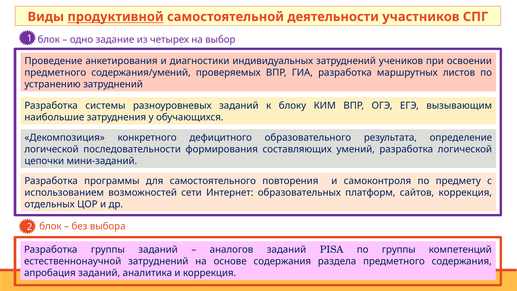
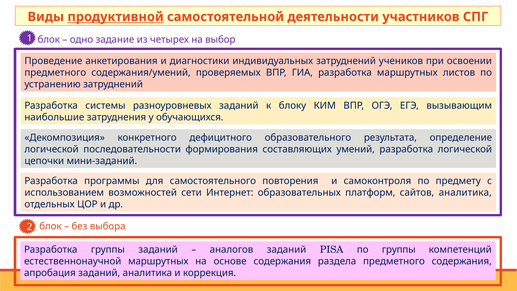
сайтов коррекция: коррекция -> аналитика (465, 193)
естественнонаучной затруднений: затруднений -> маршрутных (158, 261)
